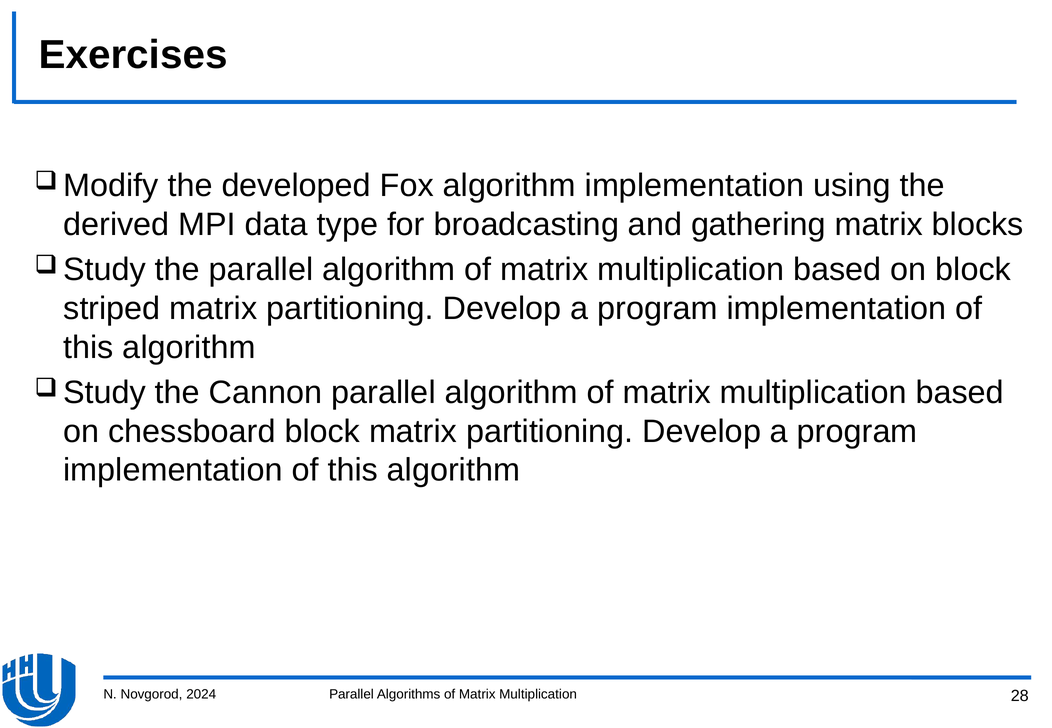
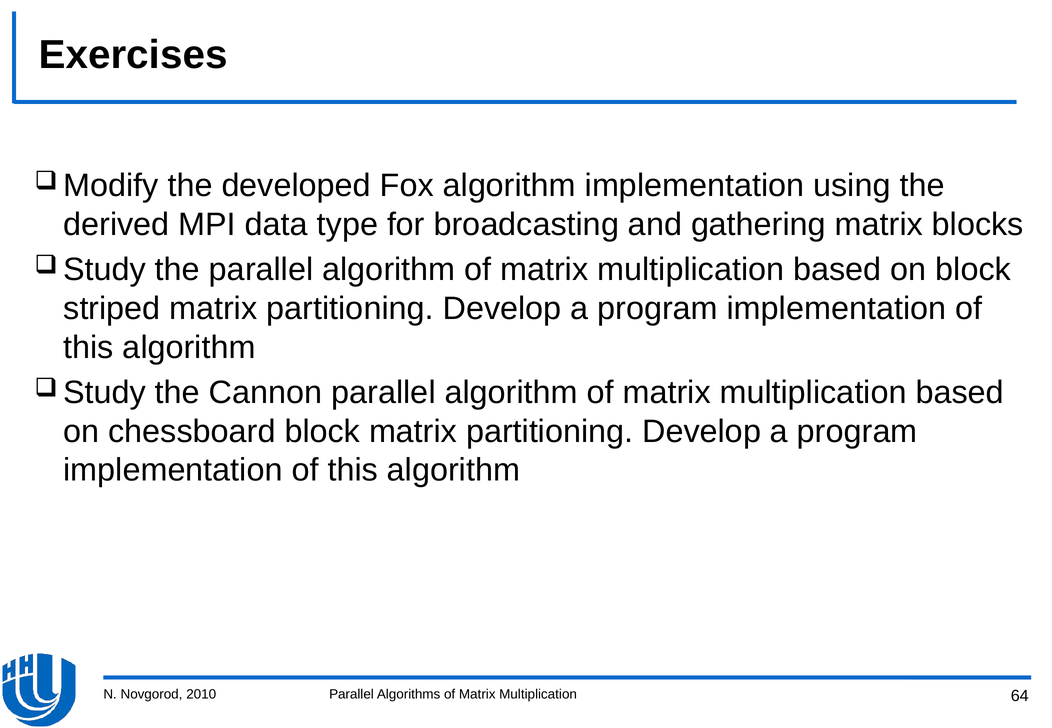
2024: 2024 -> 2010 (201, 694)
28: 28 -> 64 (1020, 696)
